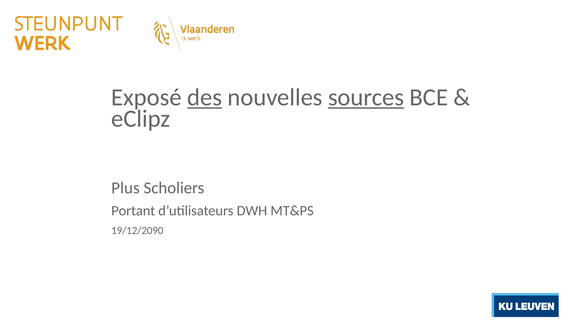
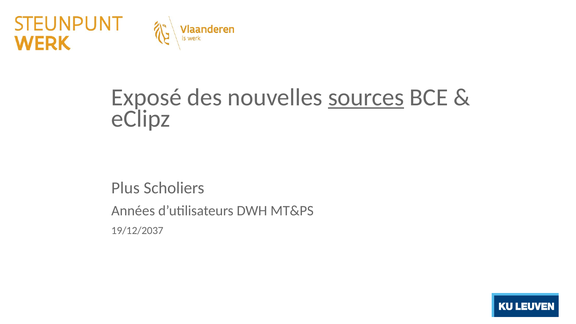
des underline: present -> none (205, 97)
Portant: Portant -> Années (133, 211)
19/12/2090: 19/12/2090 -> 19/12/2037 (137, 231)
